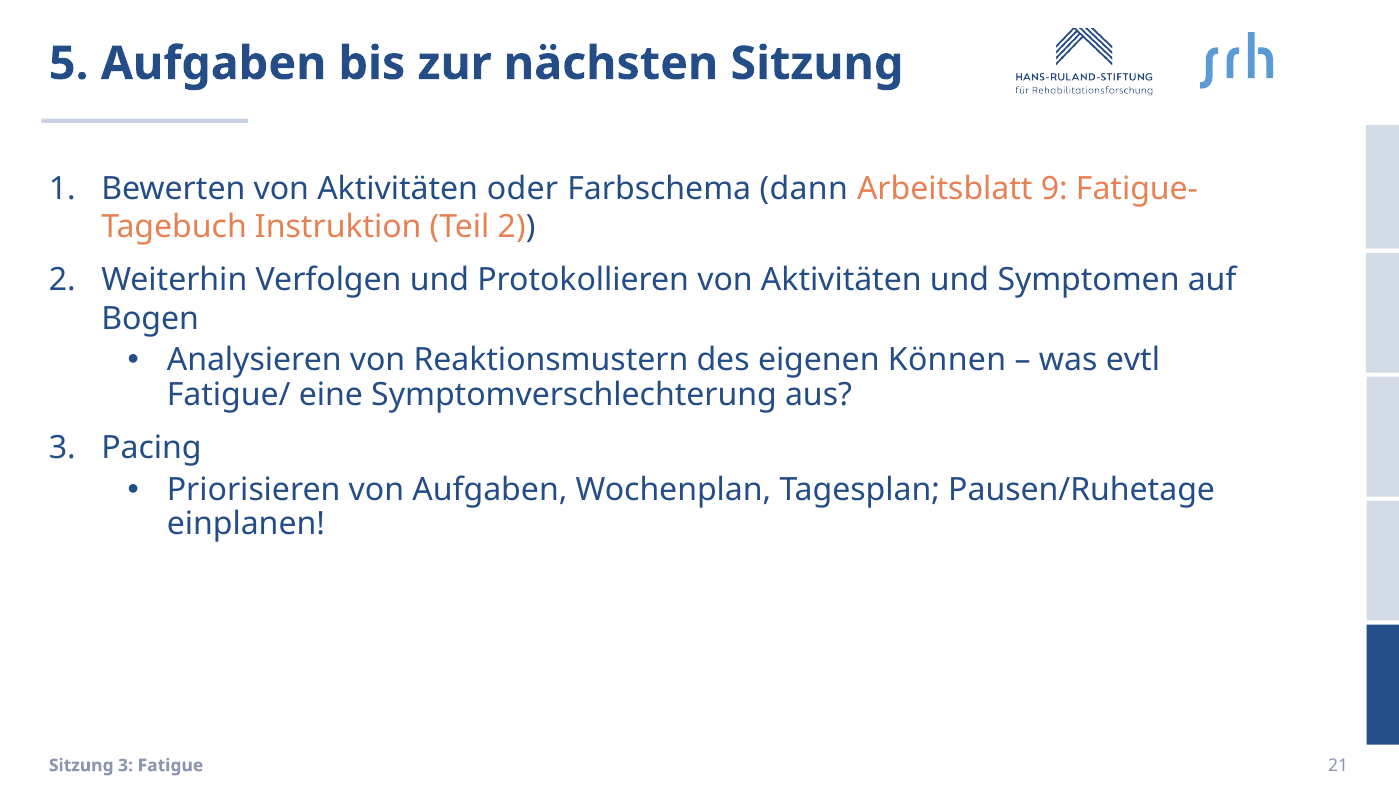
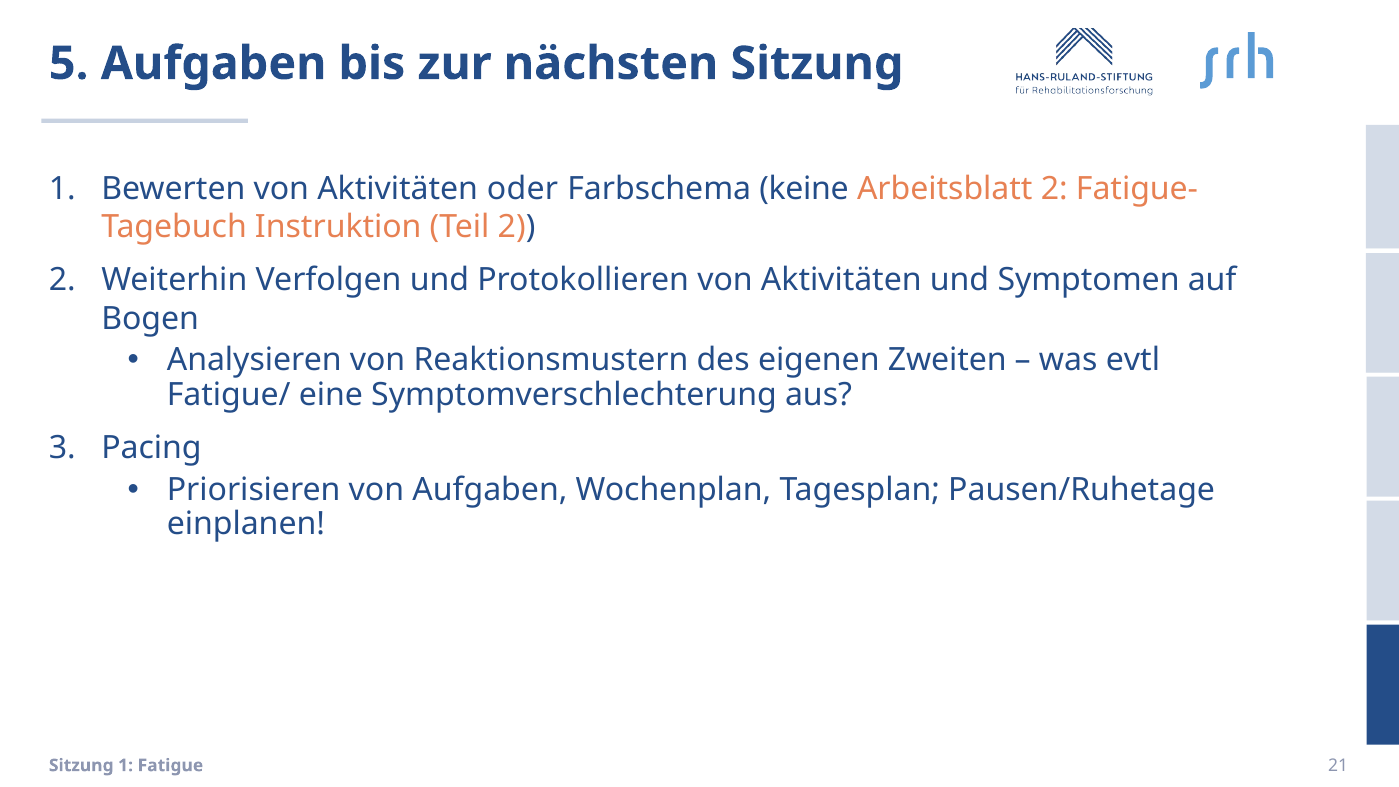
dann: dann -> keine (804, 189)
Arbeitsblatt 9: 9 -> 2 (1054, 189)
Können: Können -> Zweiten (947, 360)
3: 3 -> 1 (126, 765)
